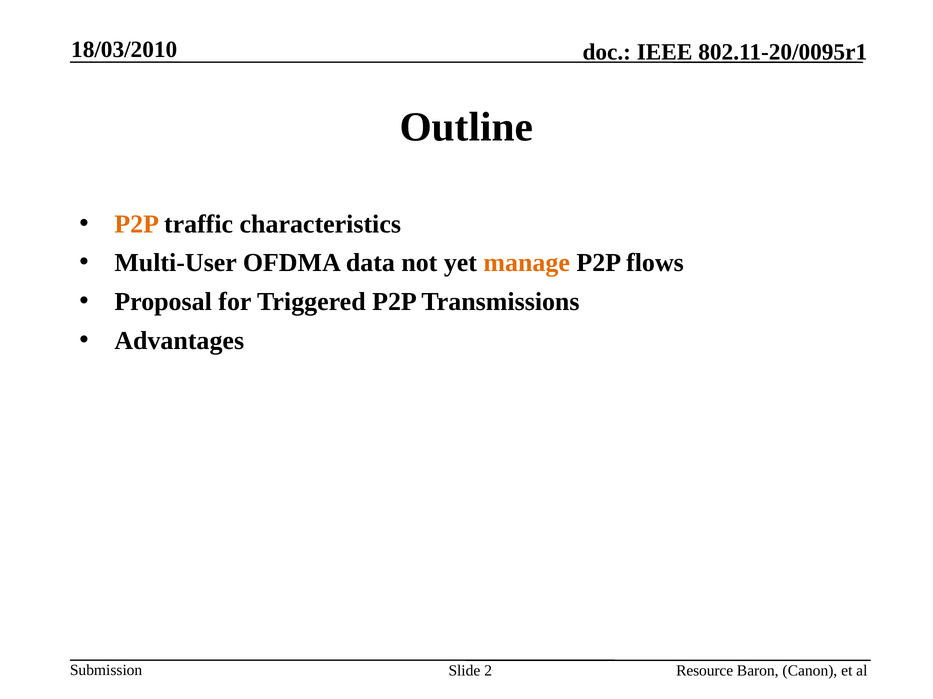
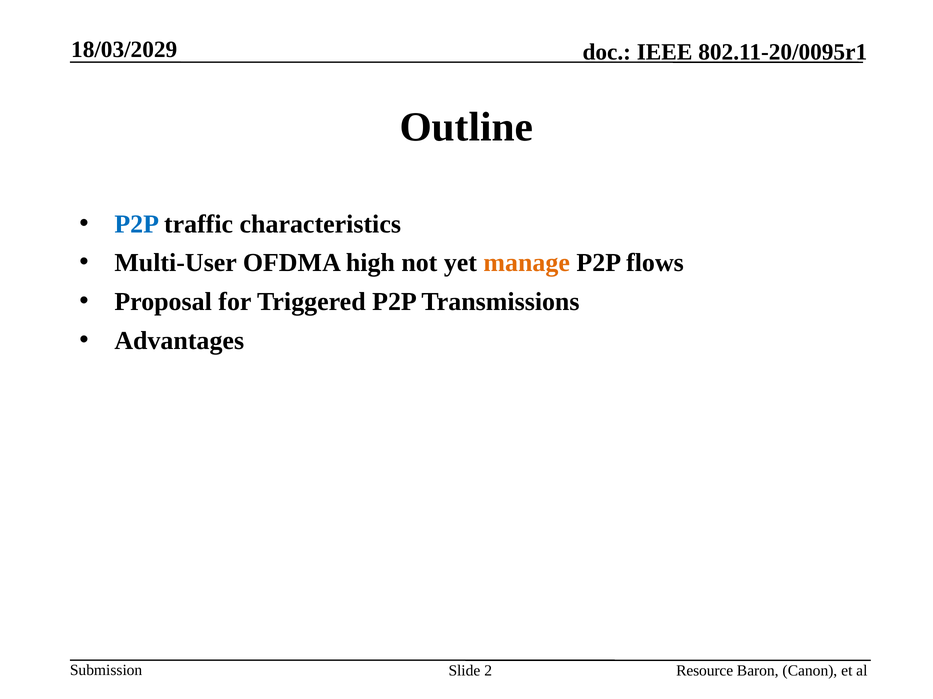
18/03/2010: 18/03/2010 -> 18/03/2029 (124, 49)
P2P colour: orange -> blue (137, 224)
data: data -> high (370, 263)
